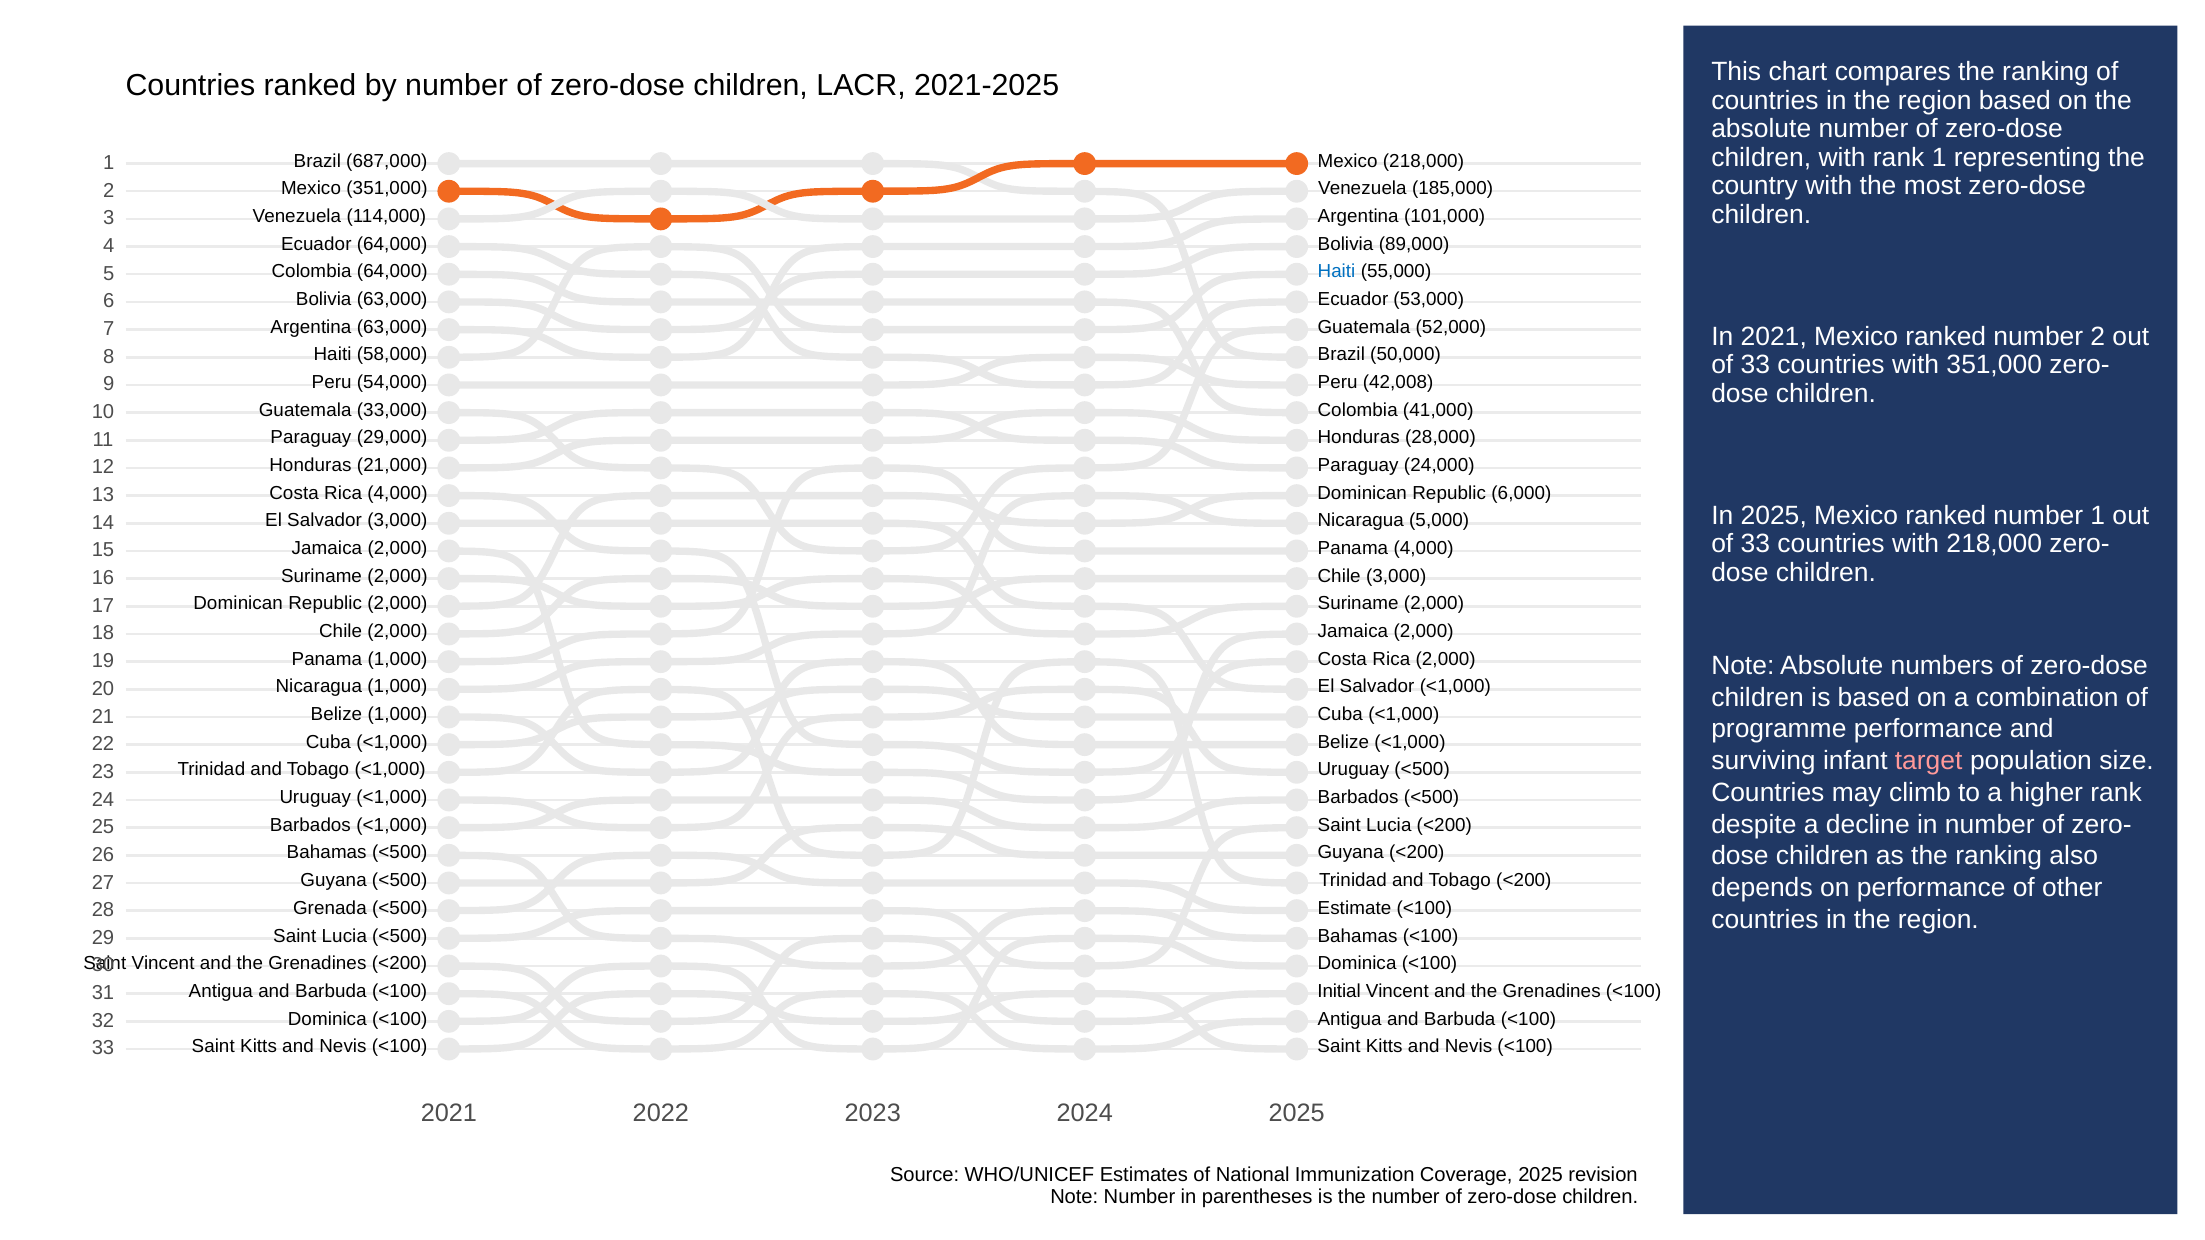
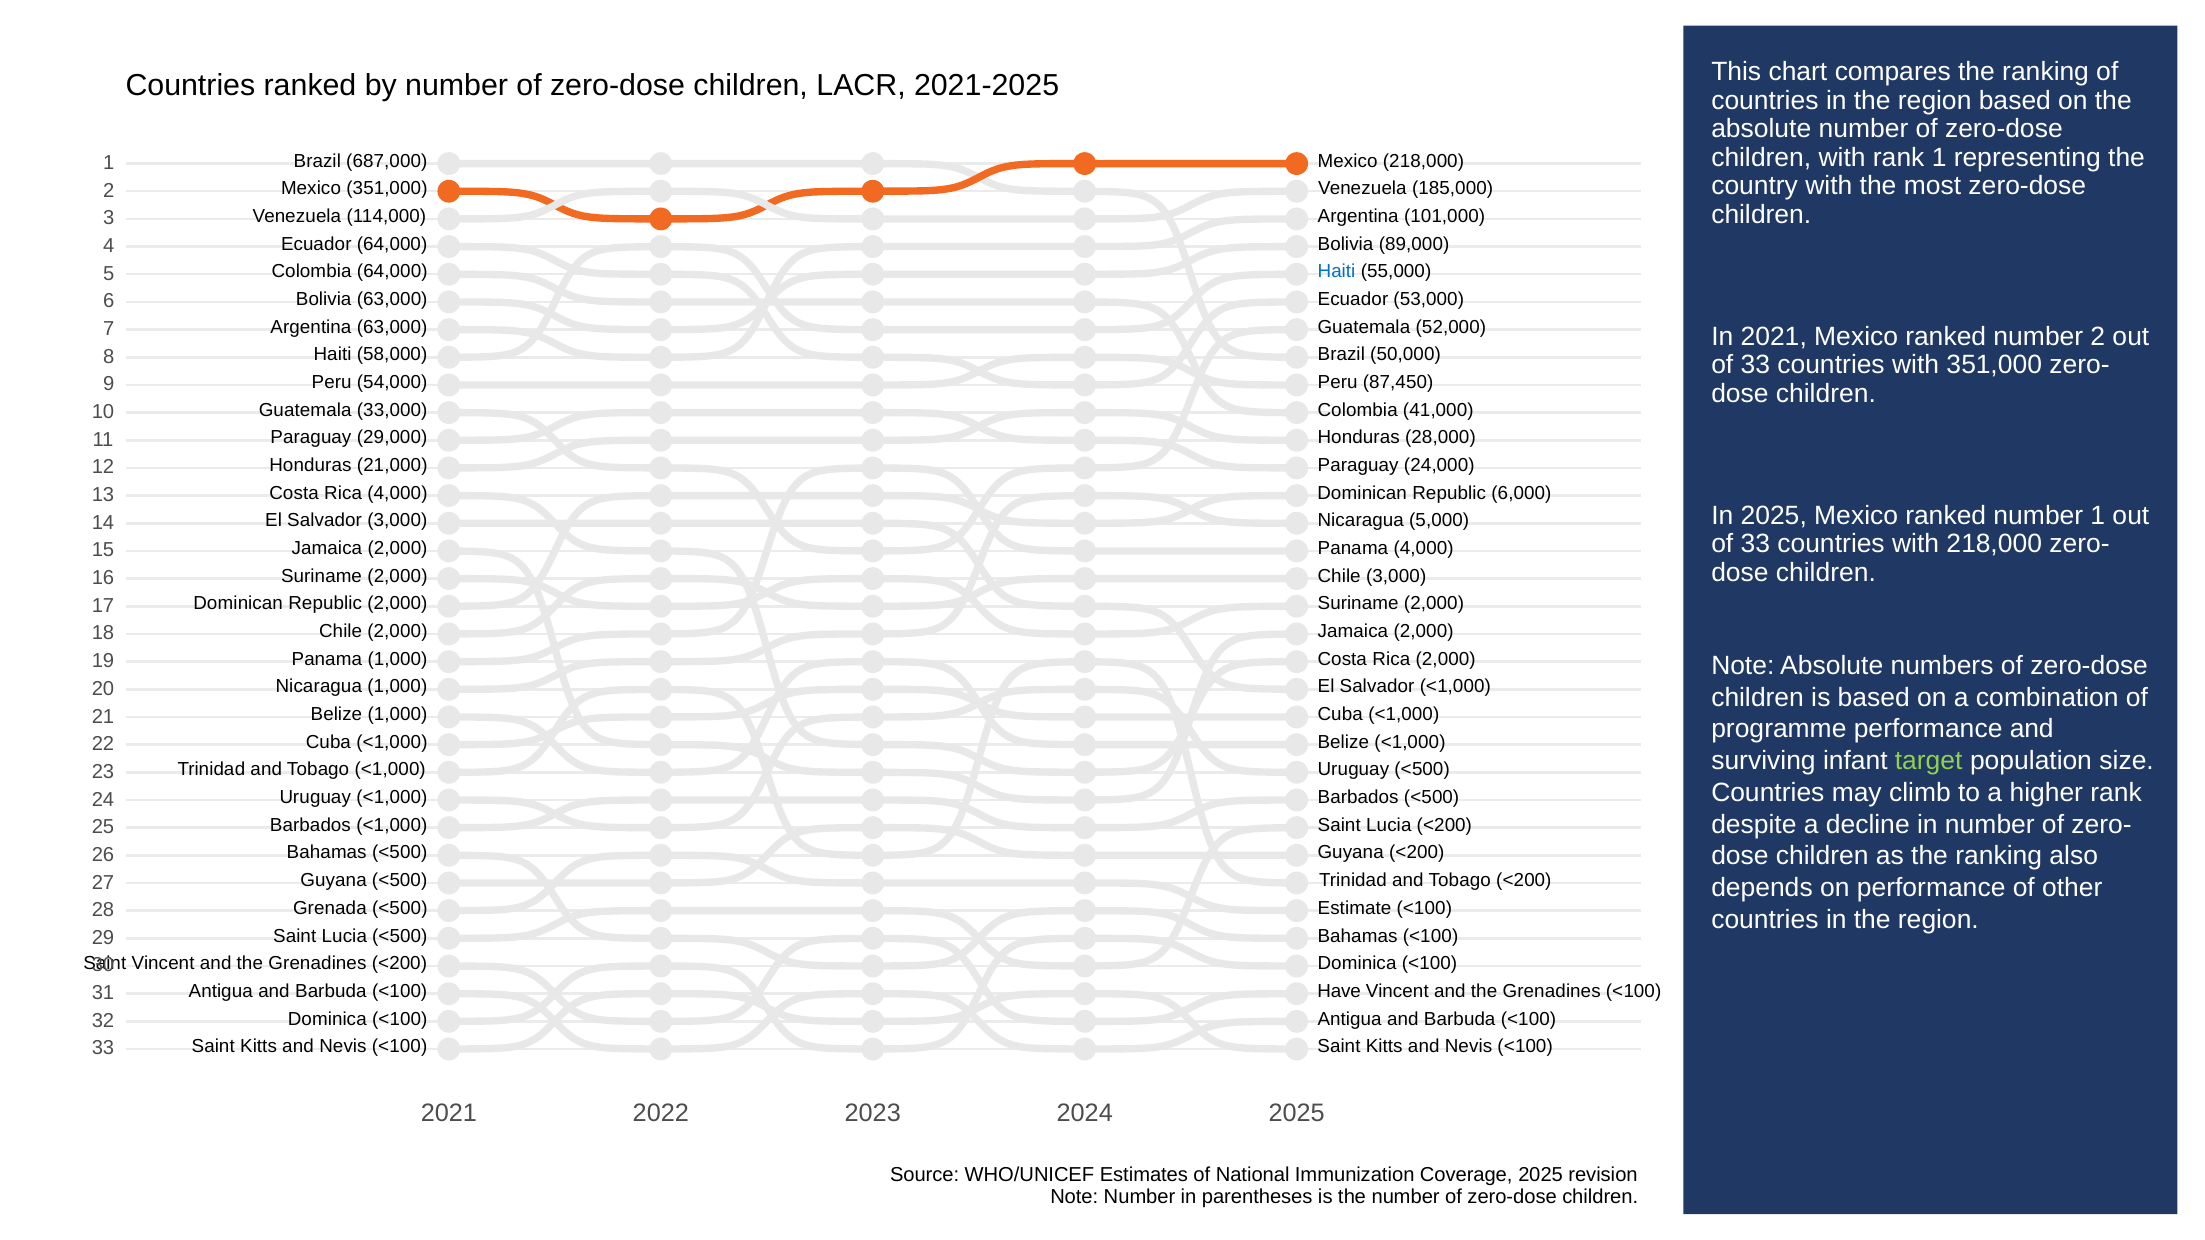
42,008: 42,008 -> 87,450 (1398, 382)
target colour: pink -> light green (1929, 761)
Initial: Initial -> Have (1339, 991)
